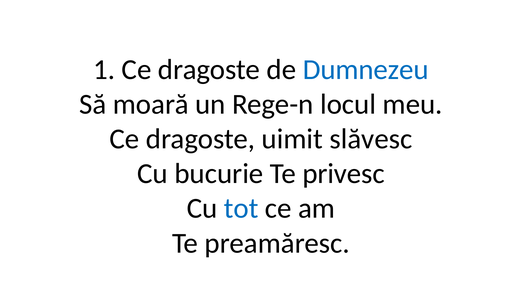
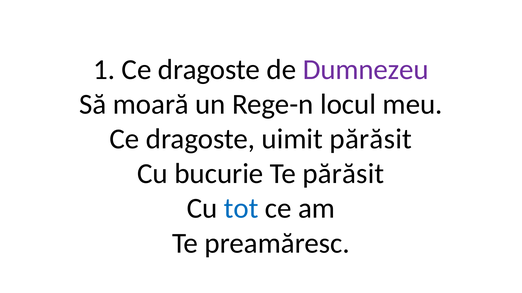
Dumnezeu colour: blue -> purple (366, 70)
uimit slăvesc: slăvesc -> părăsit (371, 139)
Te privesc: privesc -> părăsit (343, 174)
